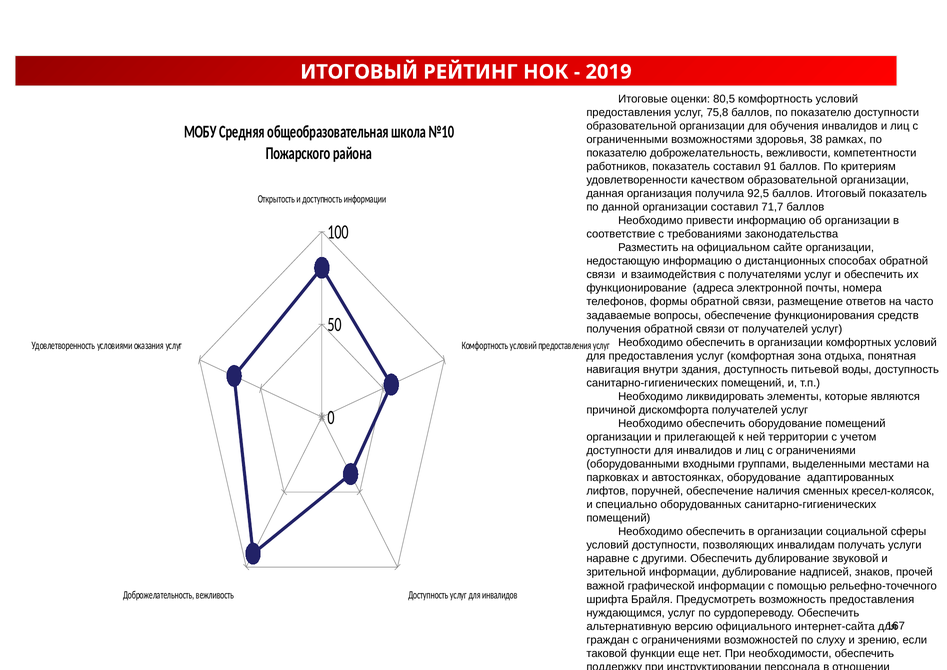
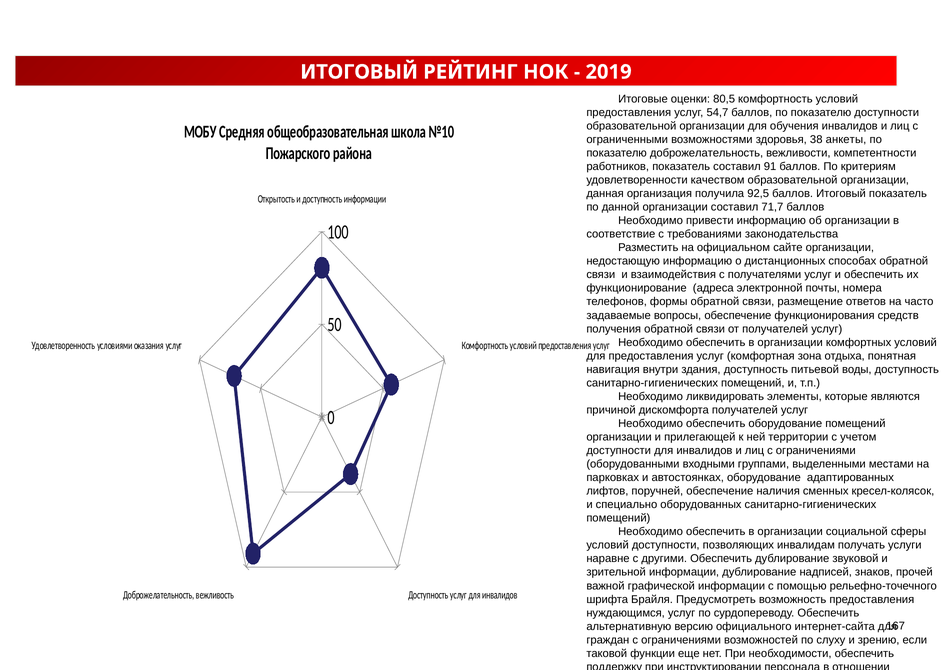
75,8: 75,8 -> 54,7 (717, 112)
рамках: рамках -> анкеты (846, 139)
